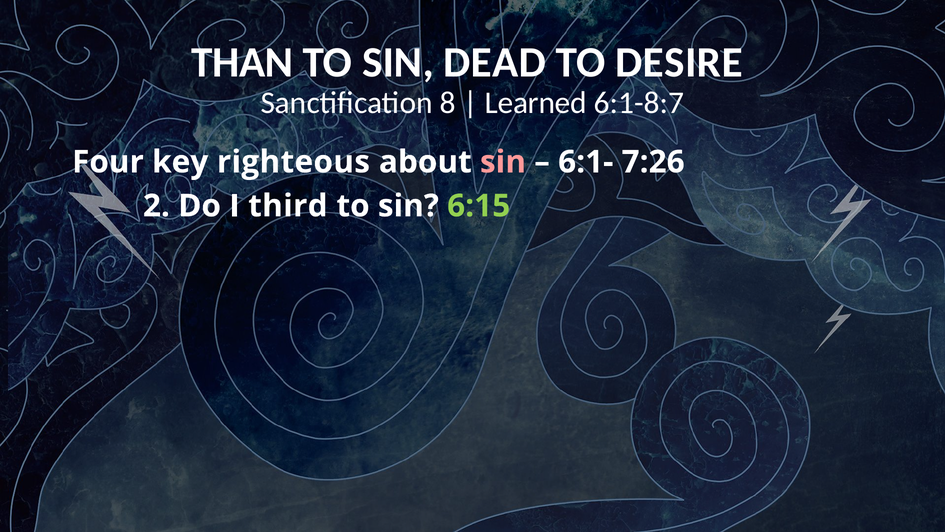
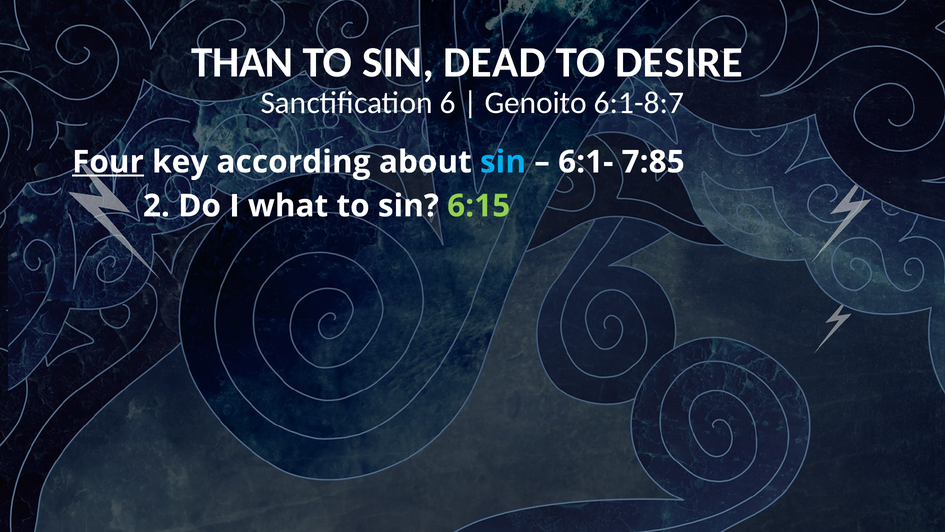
8: 8 -> 6 (448, 103)
Learned: Learned -> Genoito (536, 103)
Four underline: none -> present (108, 162)
righteous: righteous -> according (294, 162)
sin colour: pink -> light blue (503, 162)
7:26: 7:26 -> 7:85 (653, 162)
third: third -> what (288, 206)
